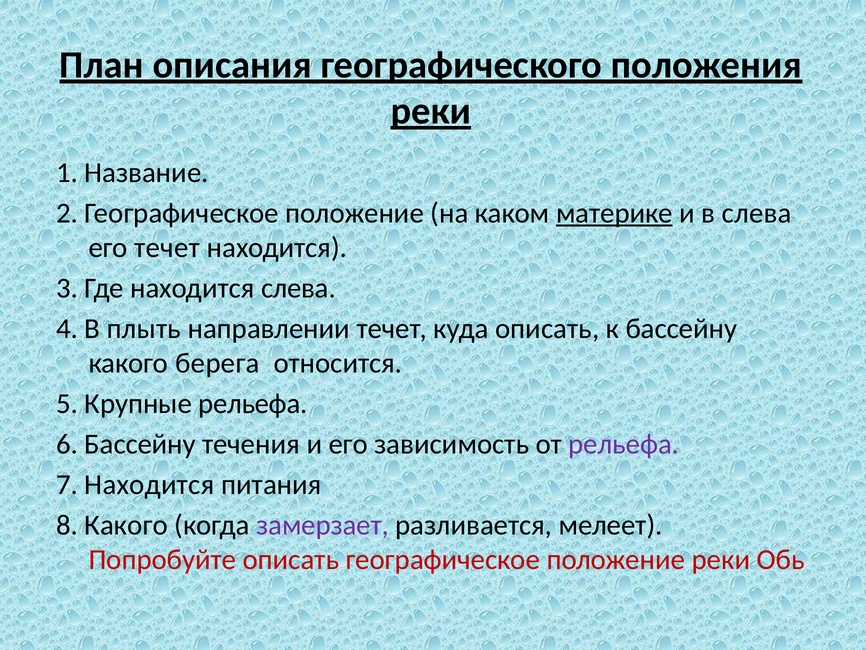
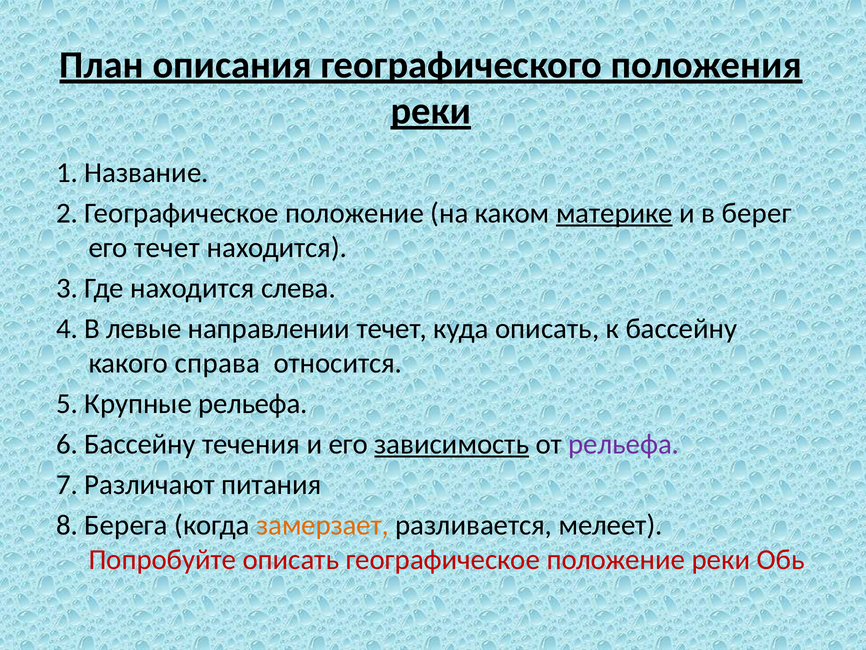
в слева: слева -> берег (757, 213)
плыть: плыть -> левые (144, 328)
берега: берега -> справа (217, 363)
зависимость underline: none -> present (452, 444)
7 Находится: Находится -> Различают (150, 484)
8 Какого: Какого -> Берега (126, 525)
замерзает colour: purple -> orange (323, 525)
